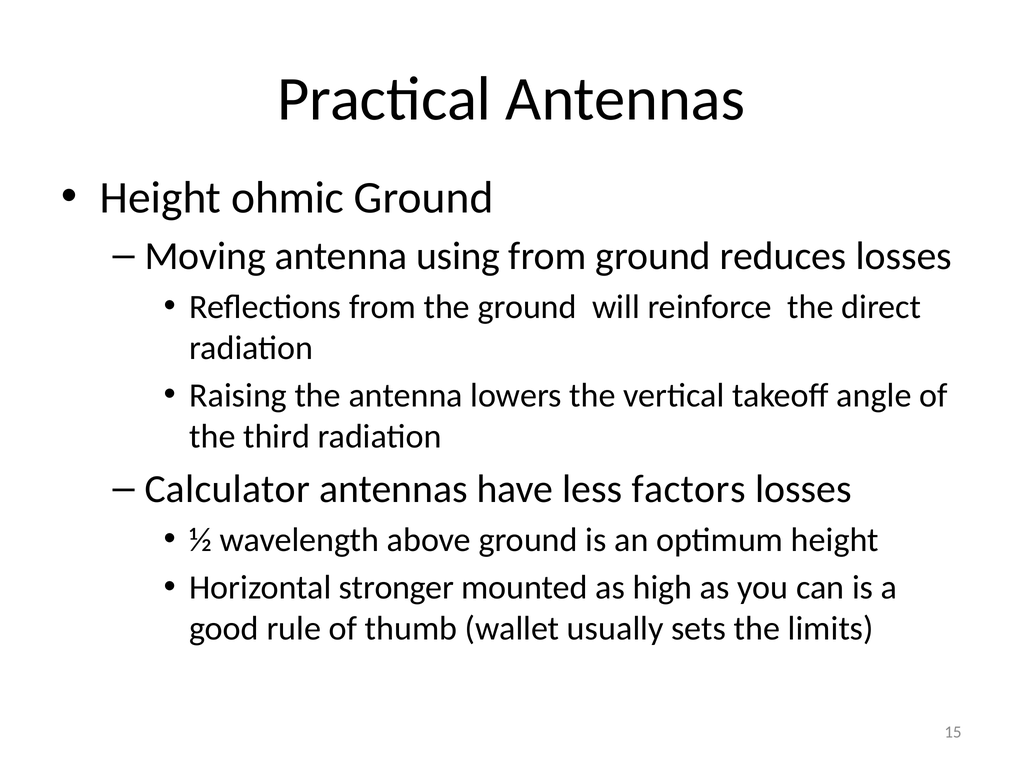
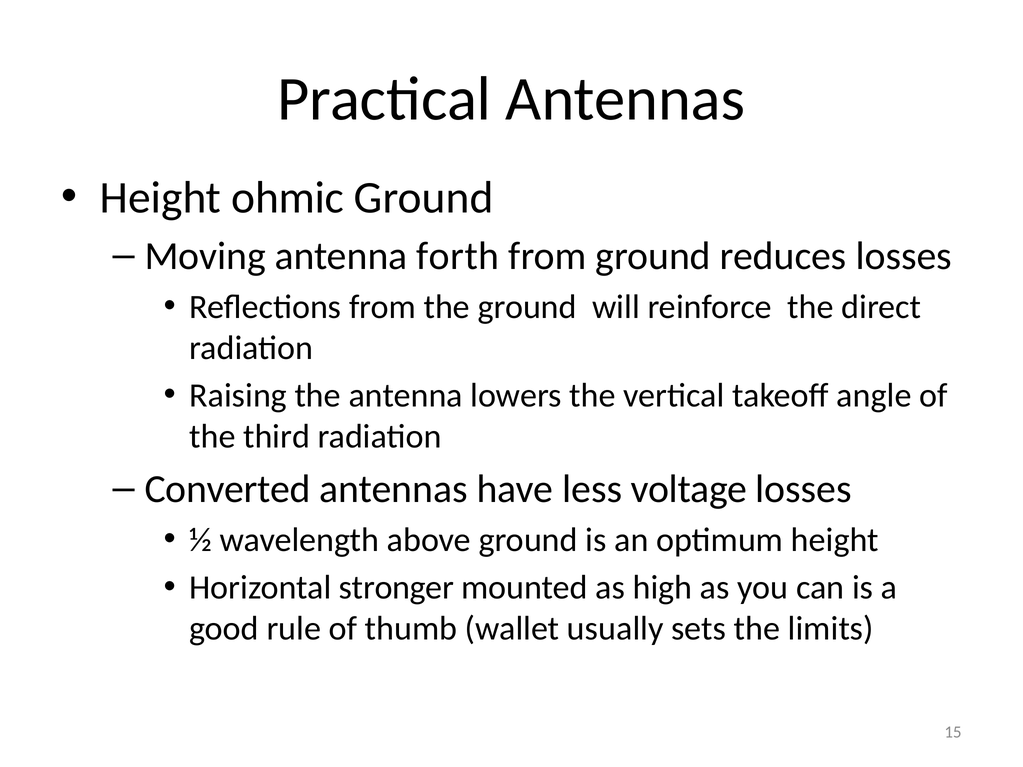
using: using -> forth (458, 256)
Calculator: Calculator -> Converted (228, 489)
factors: factors -> voltage (689, 489)
